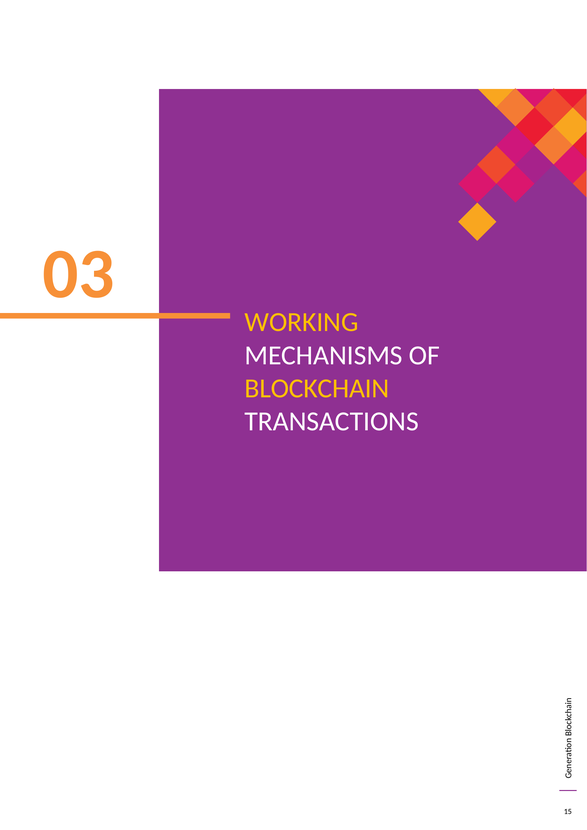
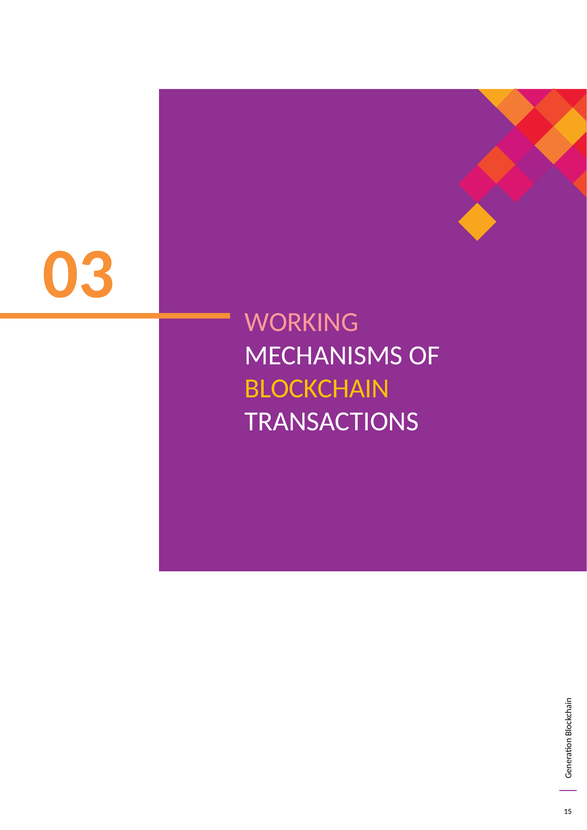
WORKING colour: yellow -> pink (301, 322)
